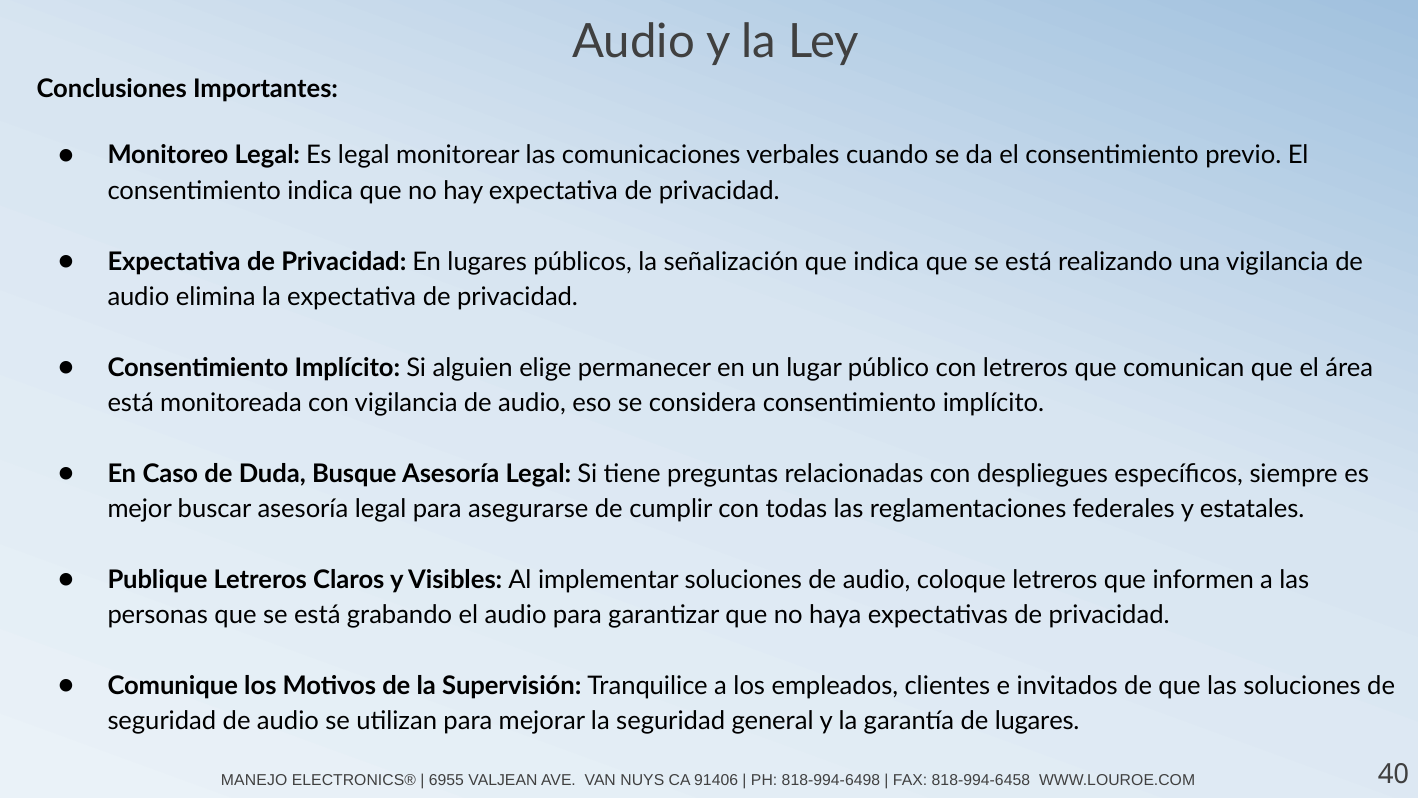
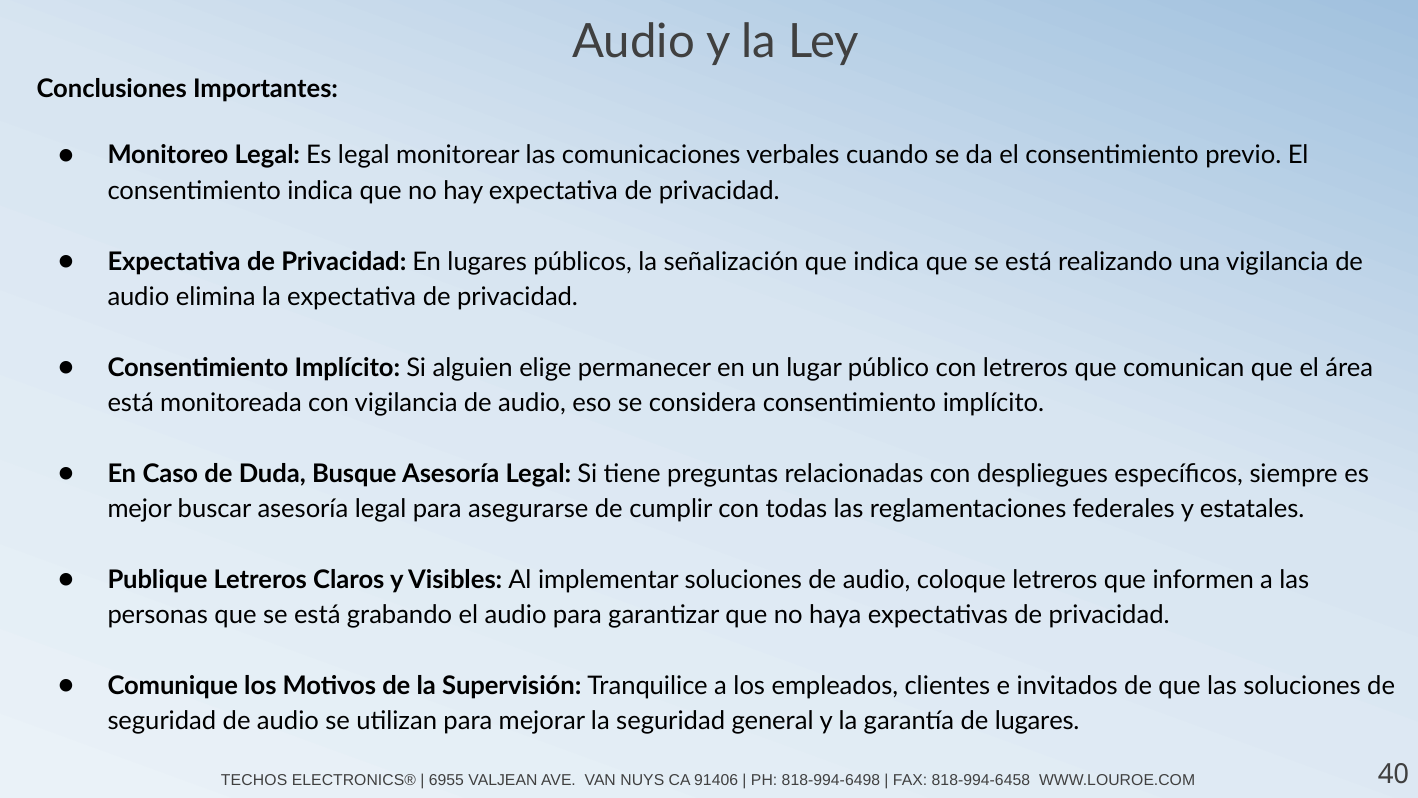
MANEJO: MANEJO -> TECHOS (254, 780)
